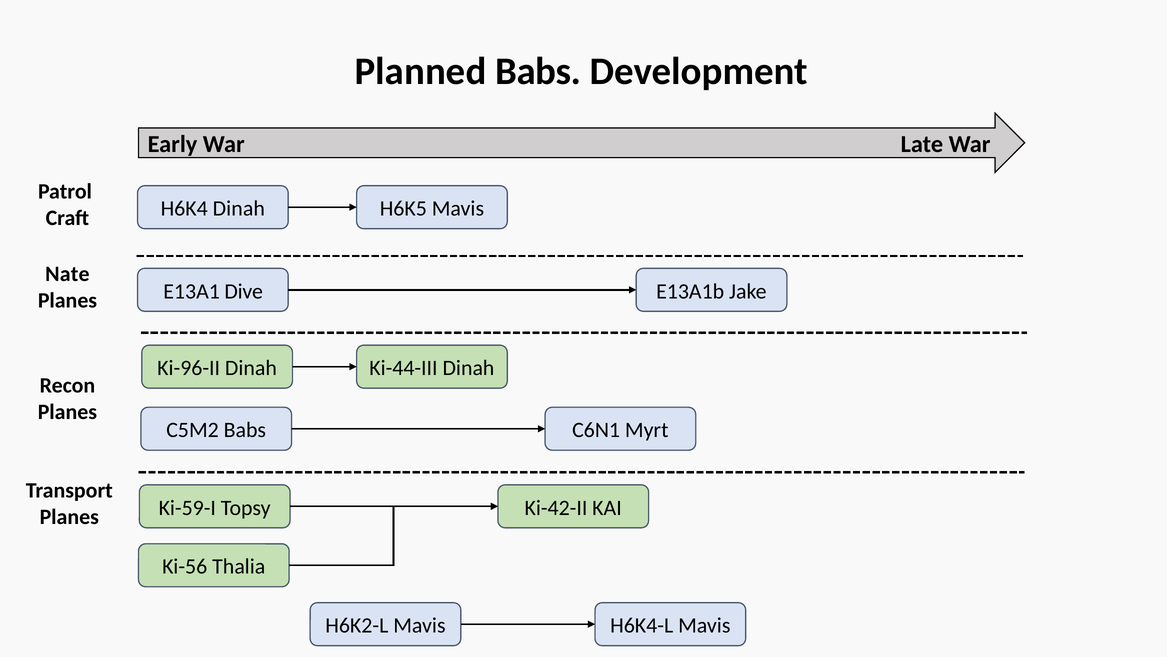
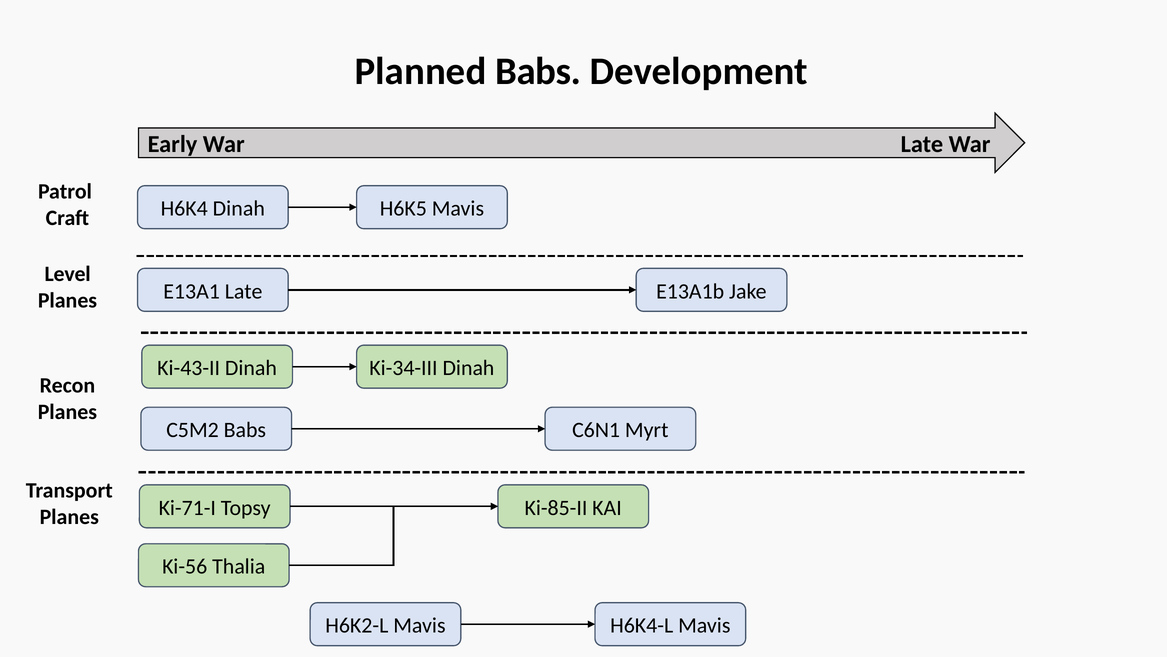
Nate: Nate -> Level (68, 274)
E13A1 Dive: Dive -> Late (244, 291)
Ki-96-II: Ki-96-II -> Ki-43-II (189, 368)
Ki-44-III: Ki-44-III -> Ki-34-III (403, 368)
Ki-59-I: Ki-59-I -> Ki-71-I (187, 507)
Ki-42-II: Ki-42-II -> Ki-85-II (556, 507)
